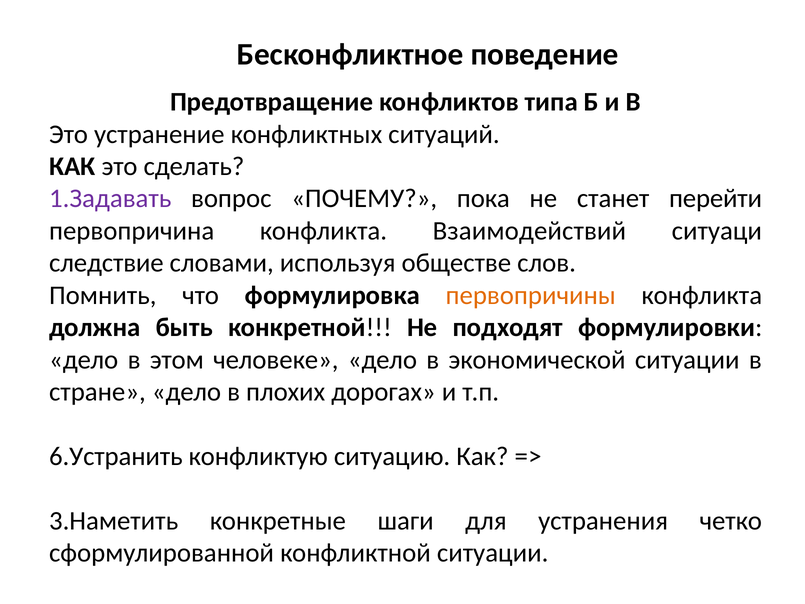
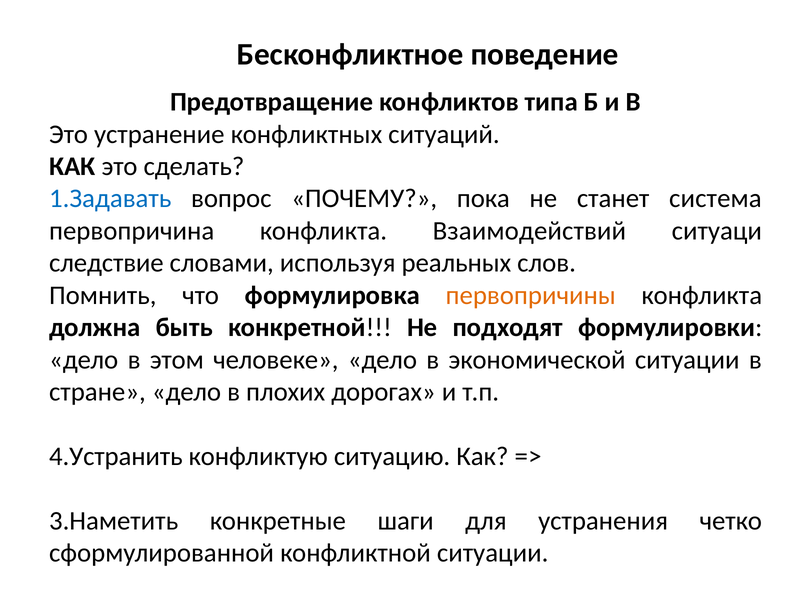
1.Задавать colour: purple -> blue (110, 199)
перейти: перейти -> система (715, 199)
обществе: обществе -> реальных (456, 263)
6.Устранить: 6.Устранить -> 4.Устранить (116, 456)
